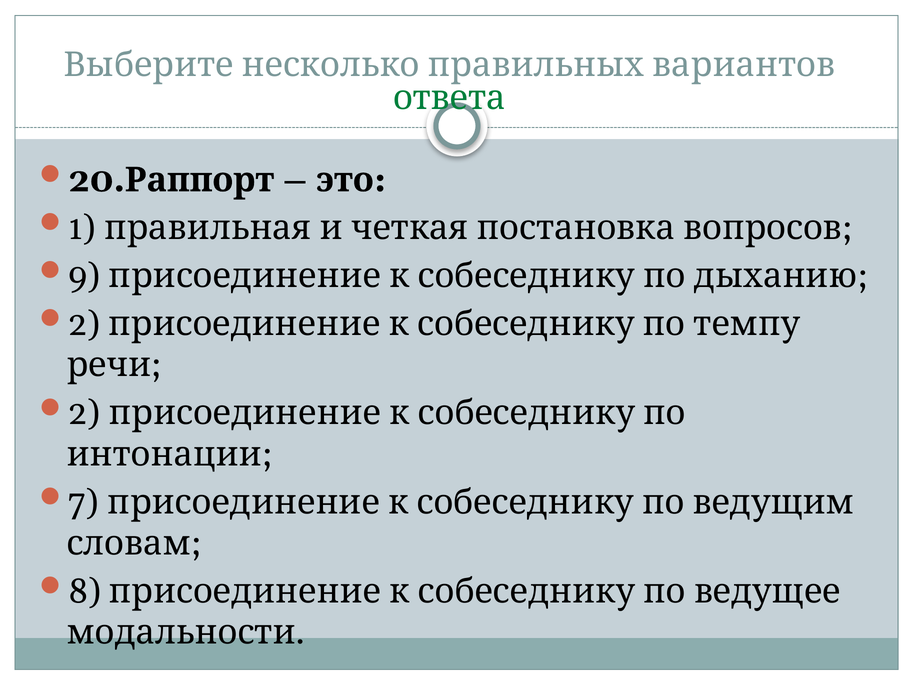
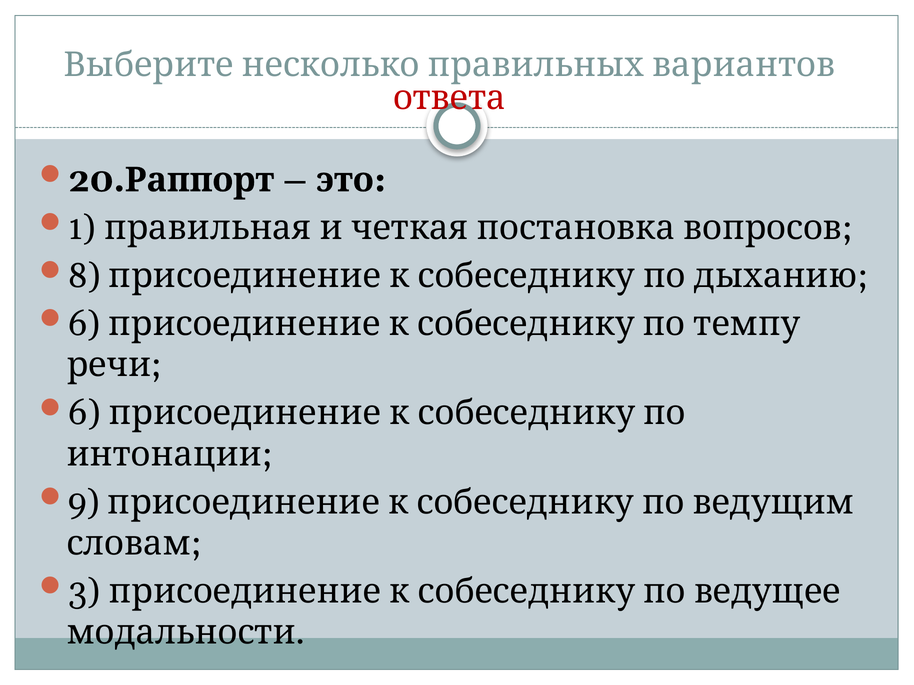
ответа colour: green -> red (449, 98)
9: 9 -> 8 (84, 276)
2: 2 -> 6 (84, 324)
2: 2 -> 6 (84, 413)
7: 7 -> 9 (84, 503)
8: 8 -> 3 (84, 592)
